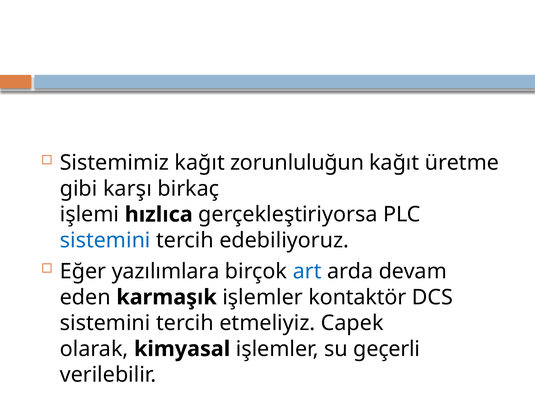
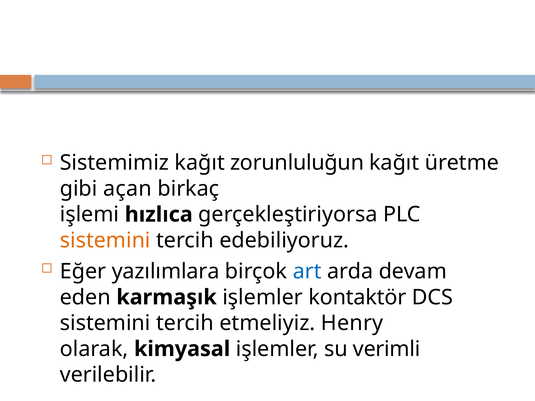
karşı: karşı -> açan (127, 189)
sistemini colour: blue -> orange (105, 241)
Capek: Capek -> Henry (352, 323)
geçerli: geçerli -> verimli (387, 349)
